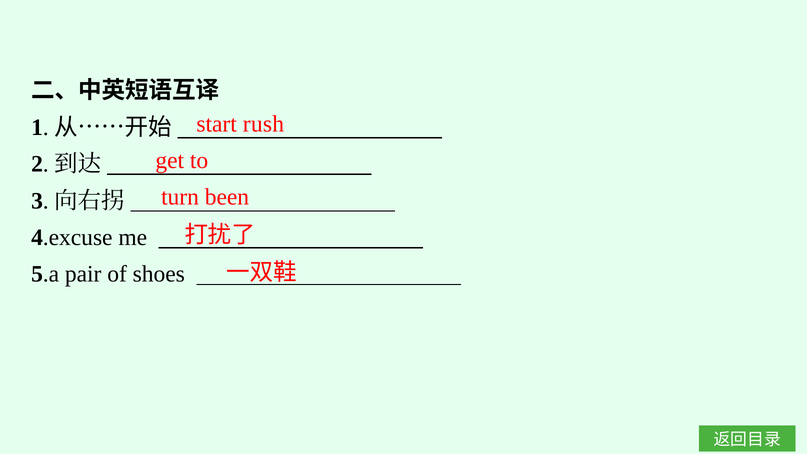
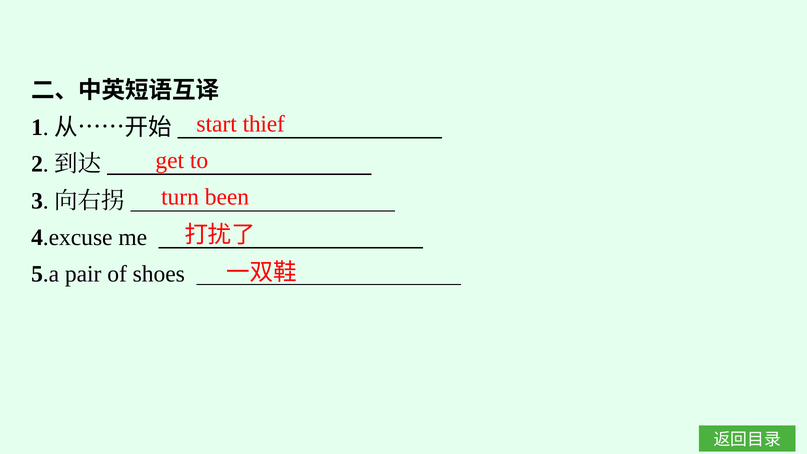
rush: rush -> thief (264, 124)
